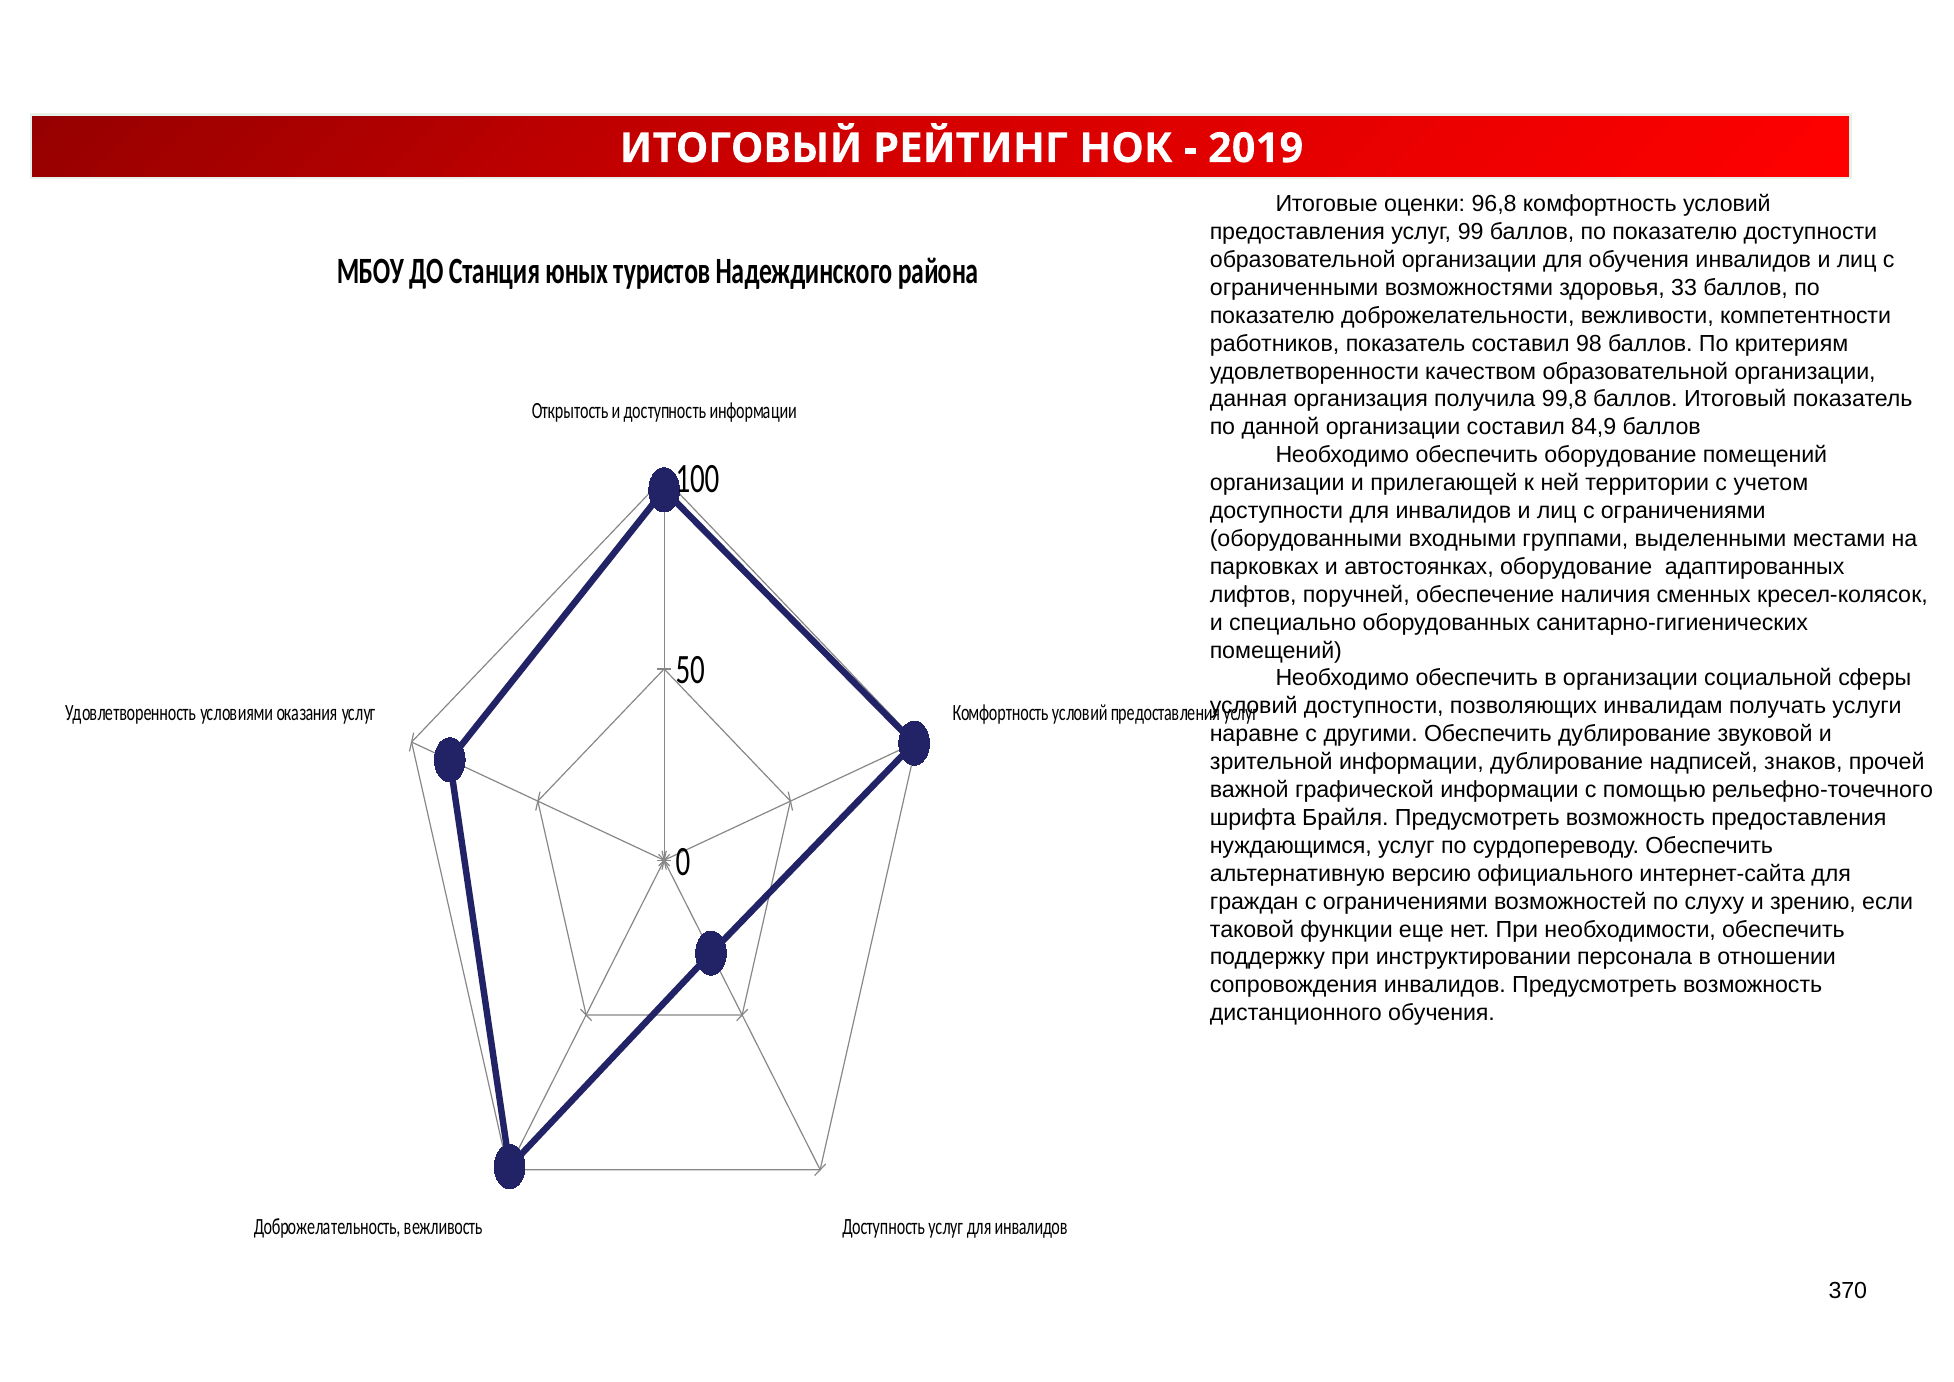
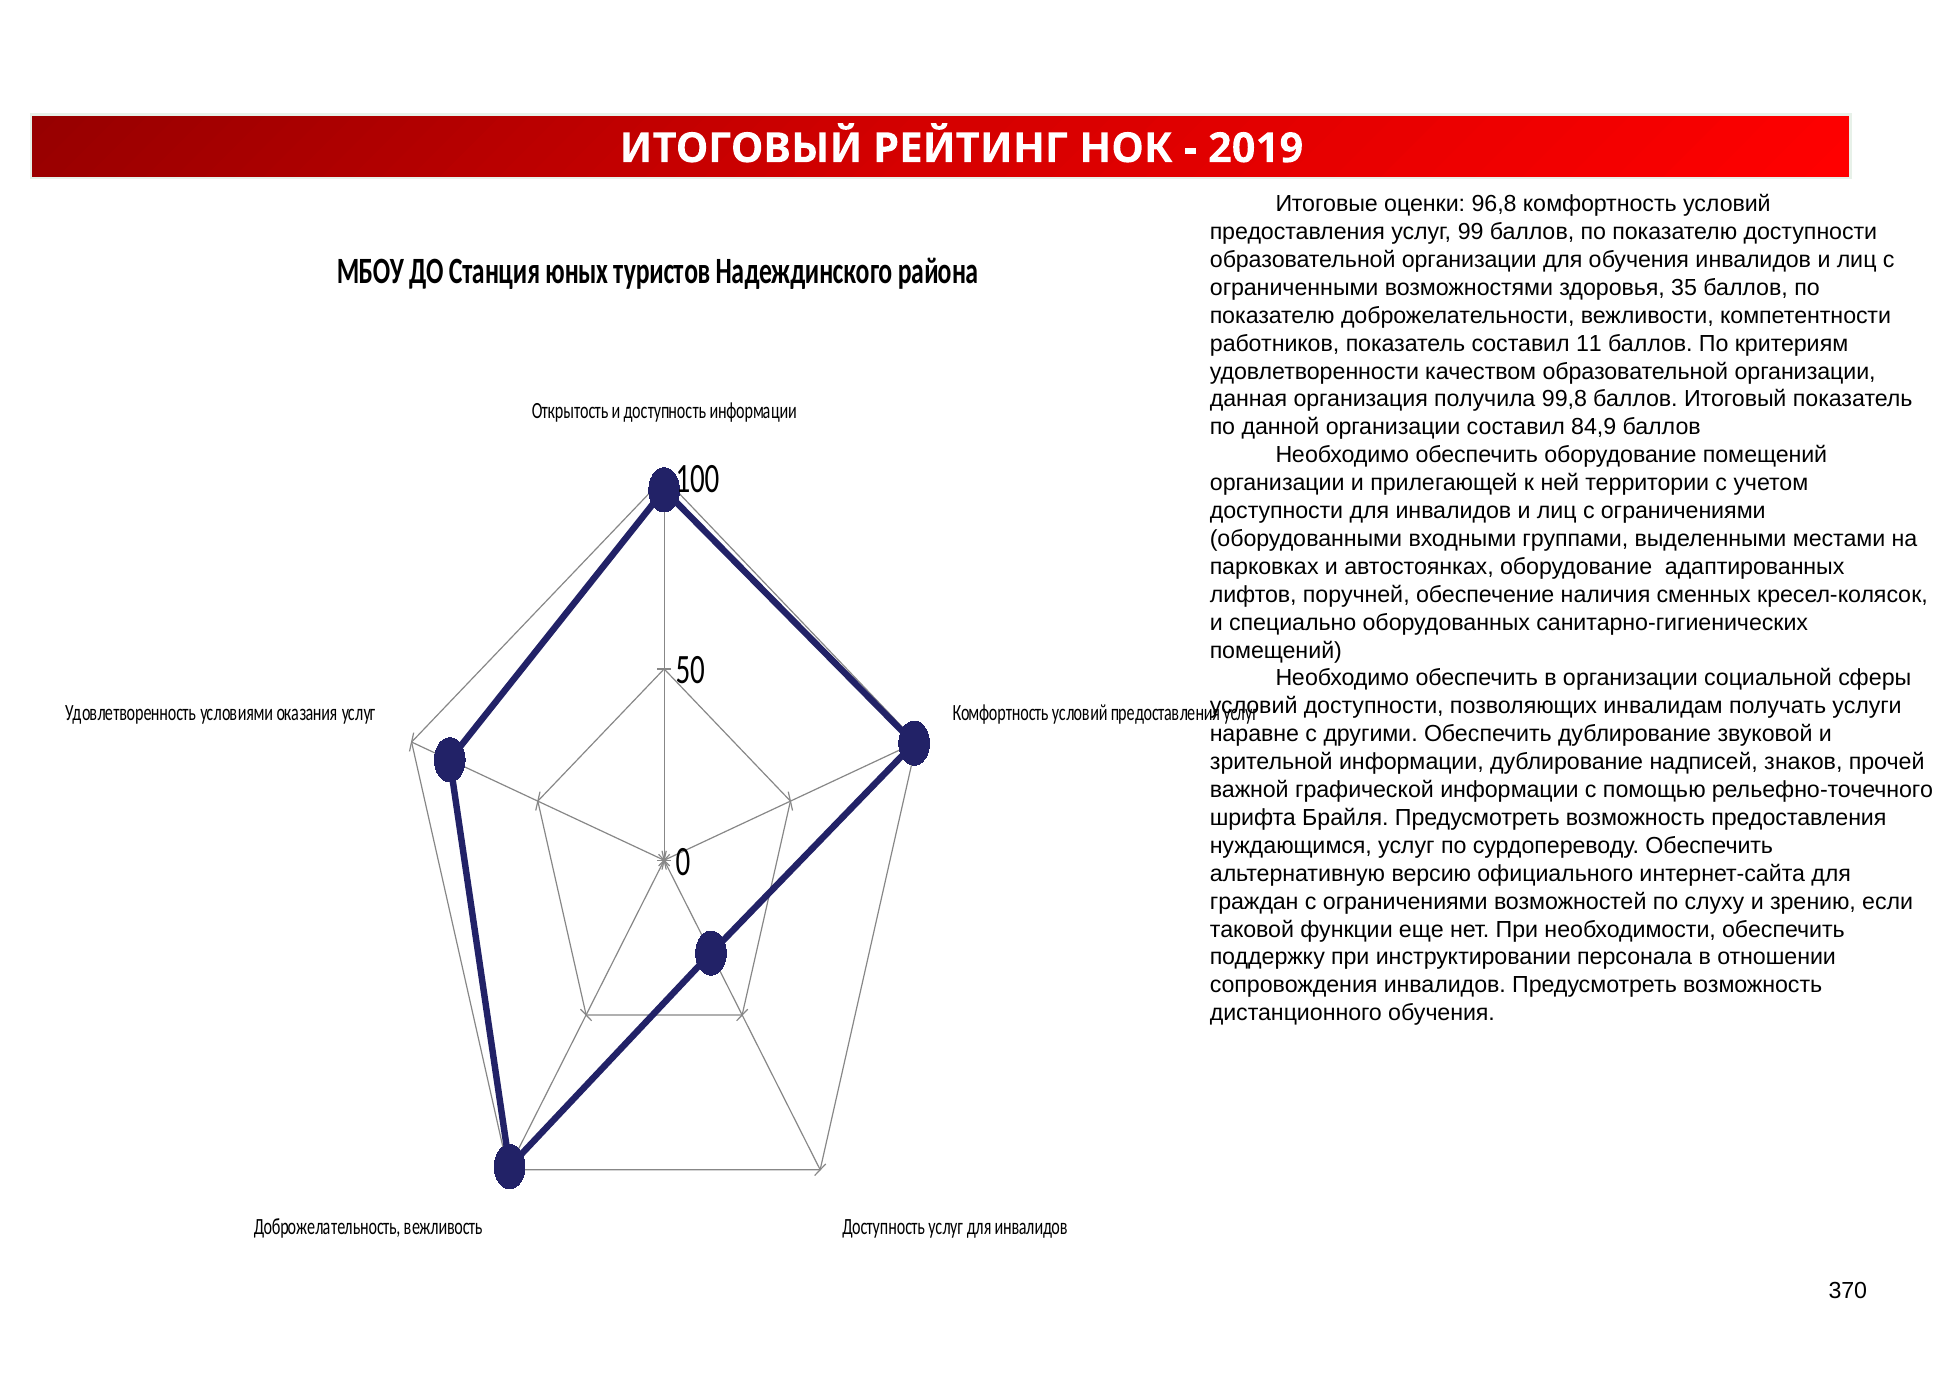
33: 33 -> 35 (1684, 288)
98: 98 -> 11 (1589, 343)
